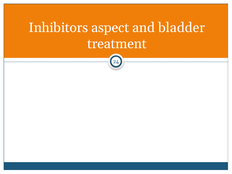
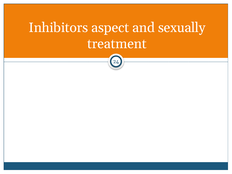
bladder: bladder -> sexually (182, 28)
